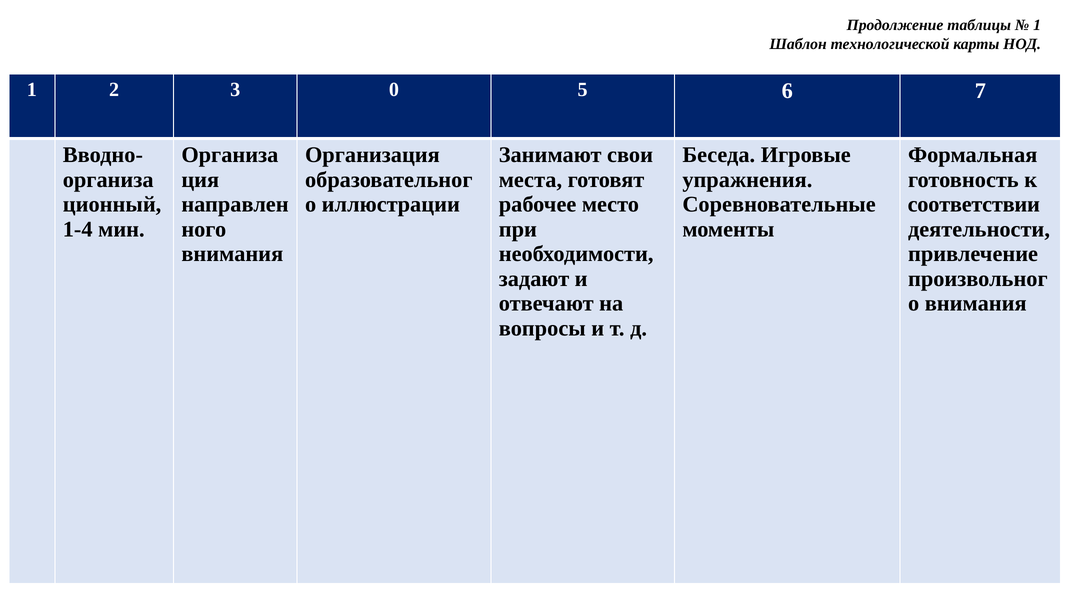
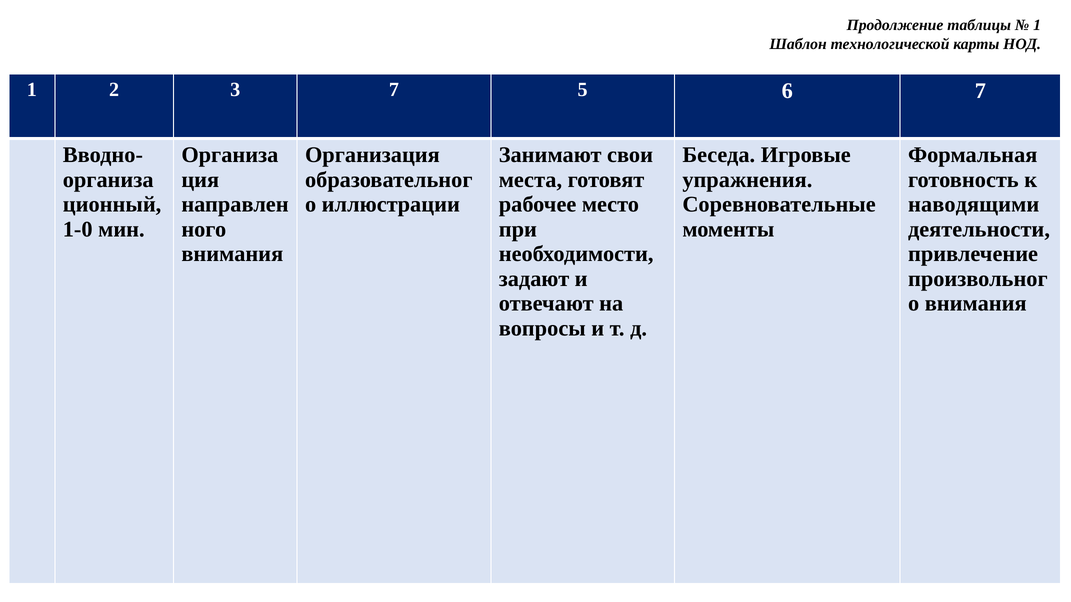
3 0: 0 -> 7 (394, 90)
соответствии: соответствии -> наводящими (974, 205)
1-4: 1-4 -> 1-0 (78, 229)
